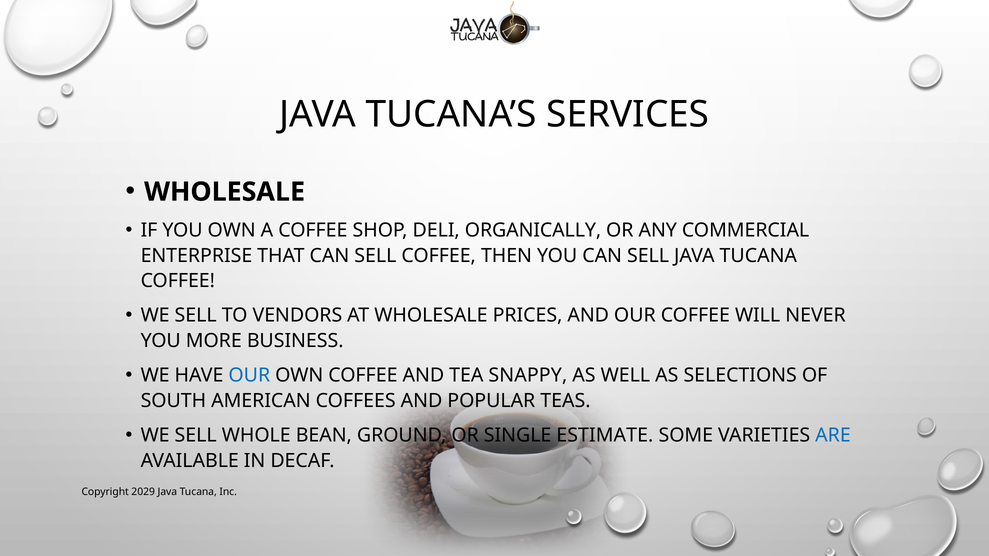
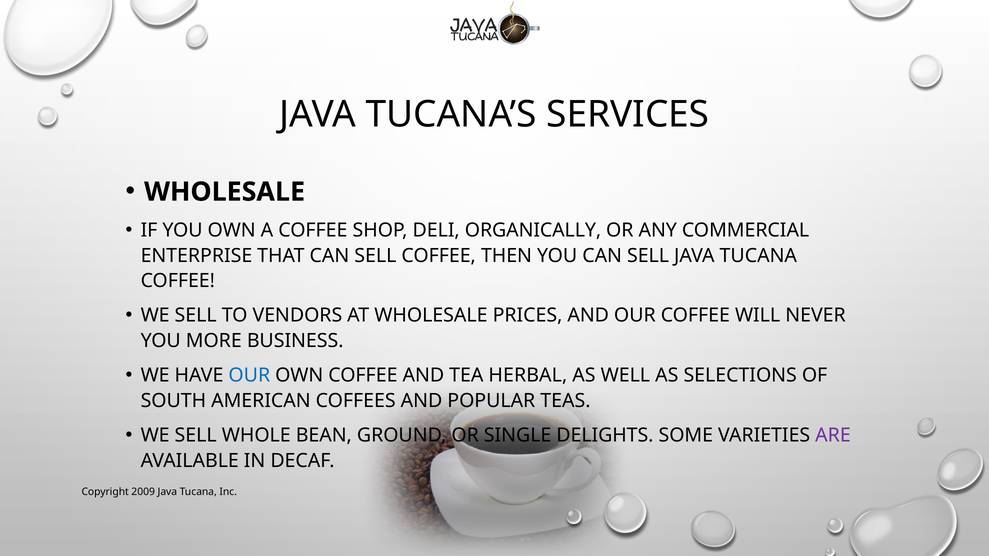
SNAPPY: SNAPPY -> HERBAL (528, 376)
ESTIMATE: ESTIMATE -> DELIGHTS (605, 436)
ARE colour: blue -> purple (833, 436)
2029: 2029 -> 2009 (143, 492)
